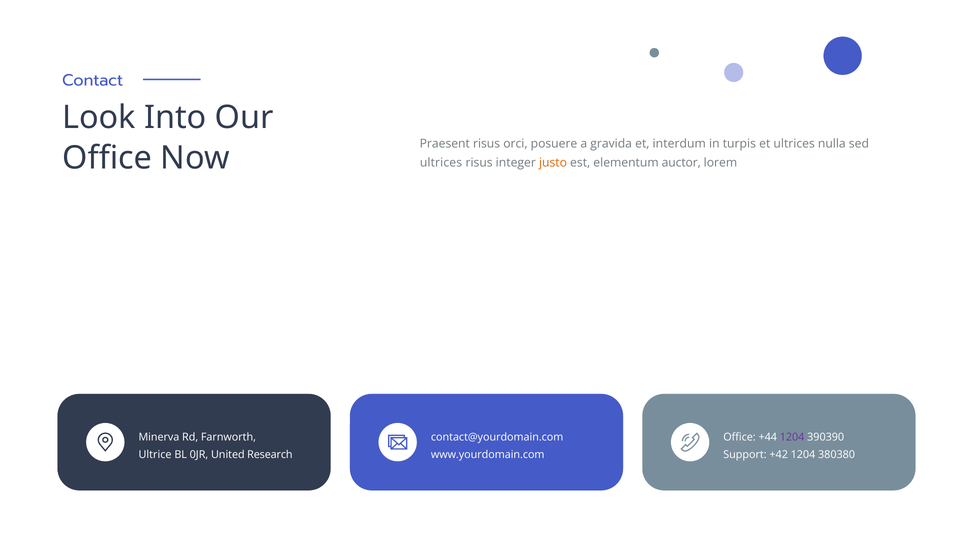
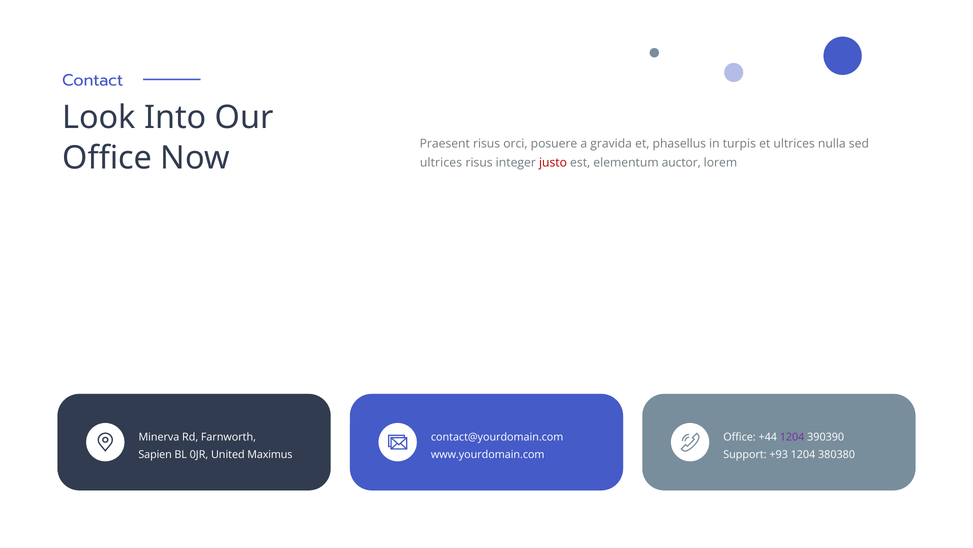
interdum: interdum -> phasellus (679, 143)
justo colour: orange -> red (553, 162)
Ultrice: Ultrice -> Sapien (155, 454)
Research: Research -> Maximus (270, 454)
+42: +42 -> +93 (779, 454)
